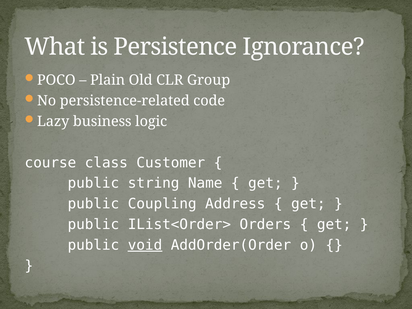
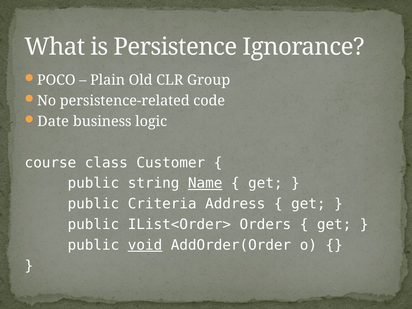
Lazy: Lazy -> Date (53, 121)
Name underline: none -> present (205, 183)
Coupling: Coupling -> Criteria (162, 204)
